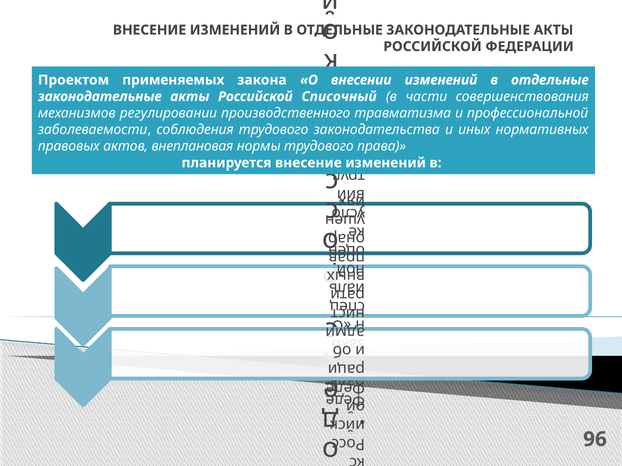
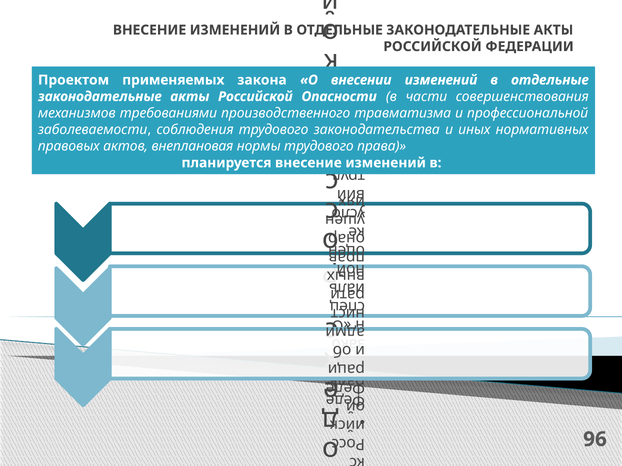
Списочный: Списочный -> Опасности (339, 97)
регулировании: регулировании -> требованиями (168, 113)
